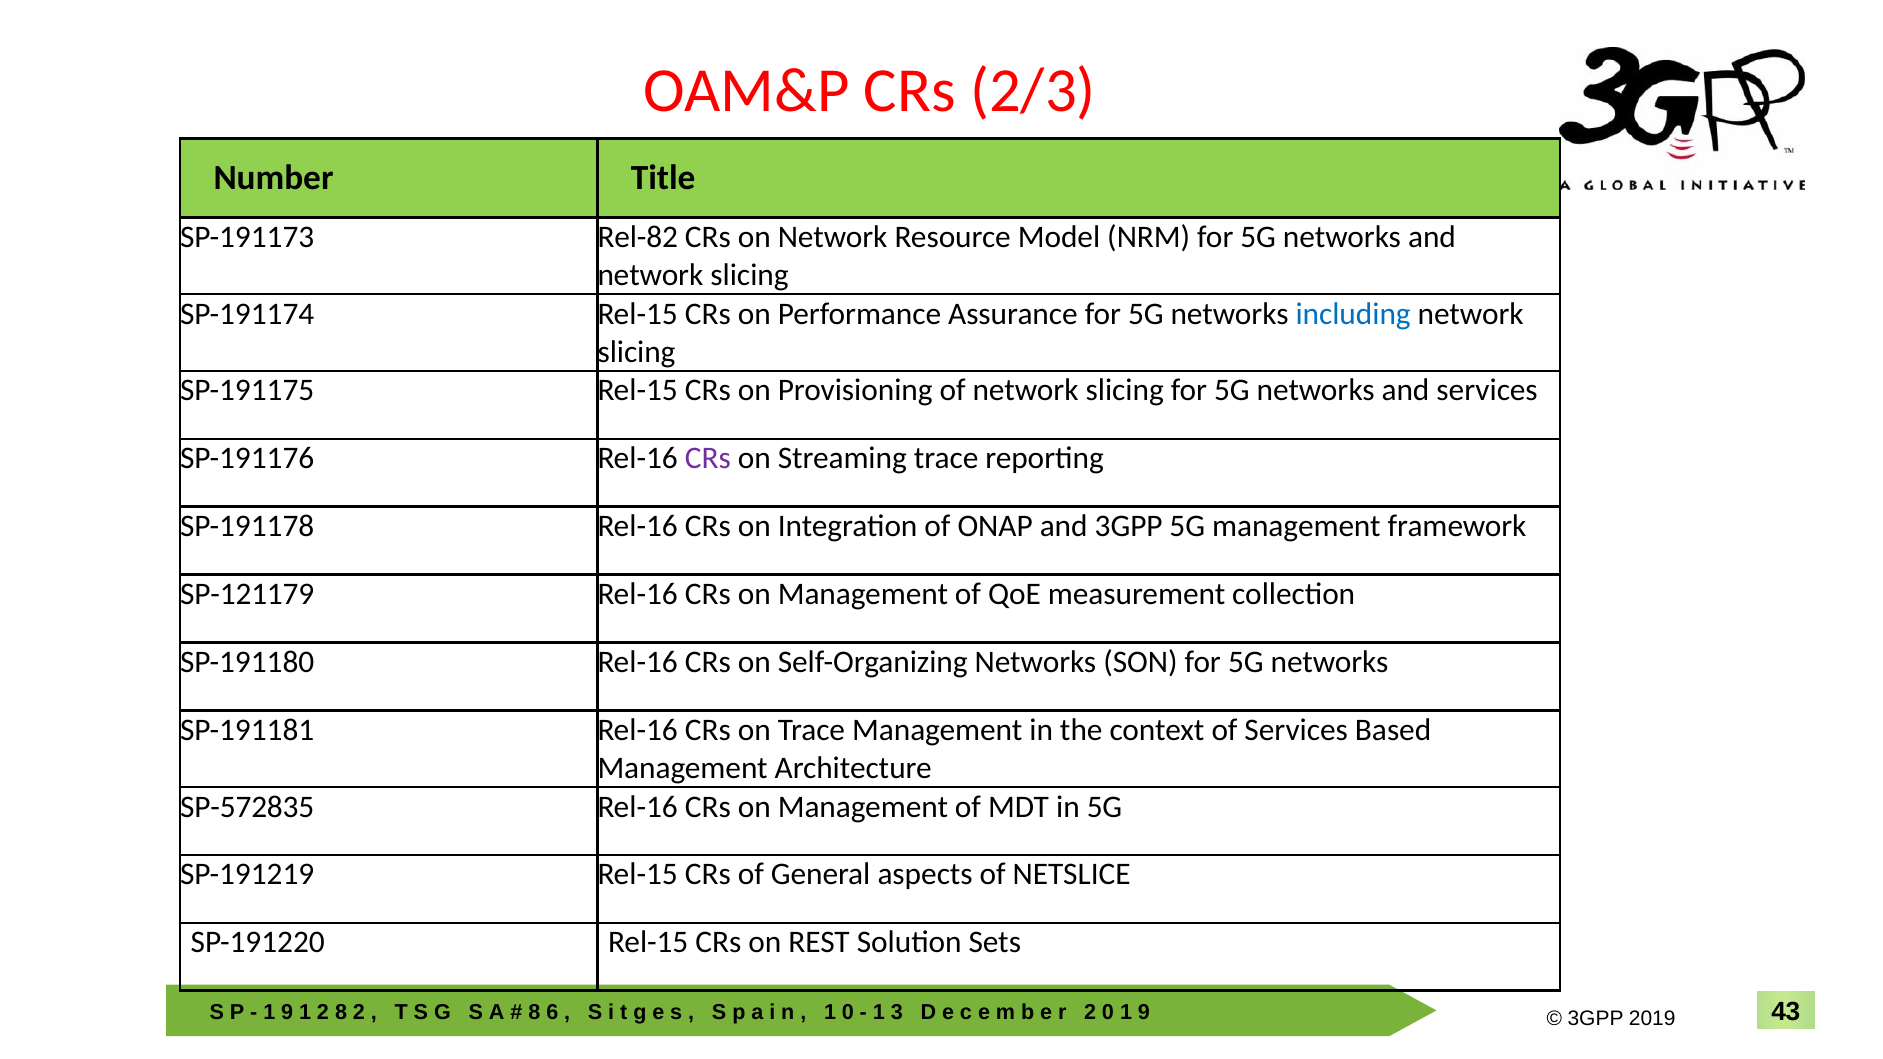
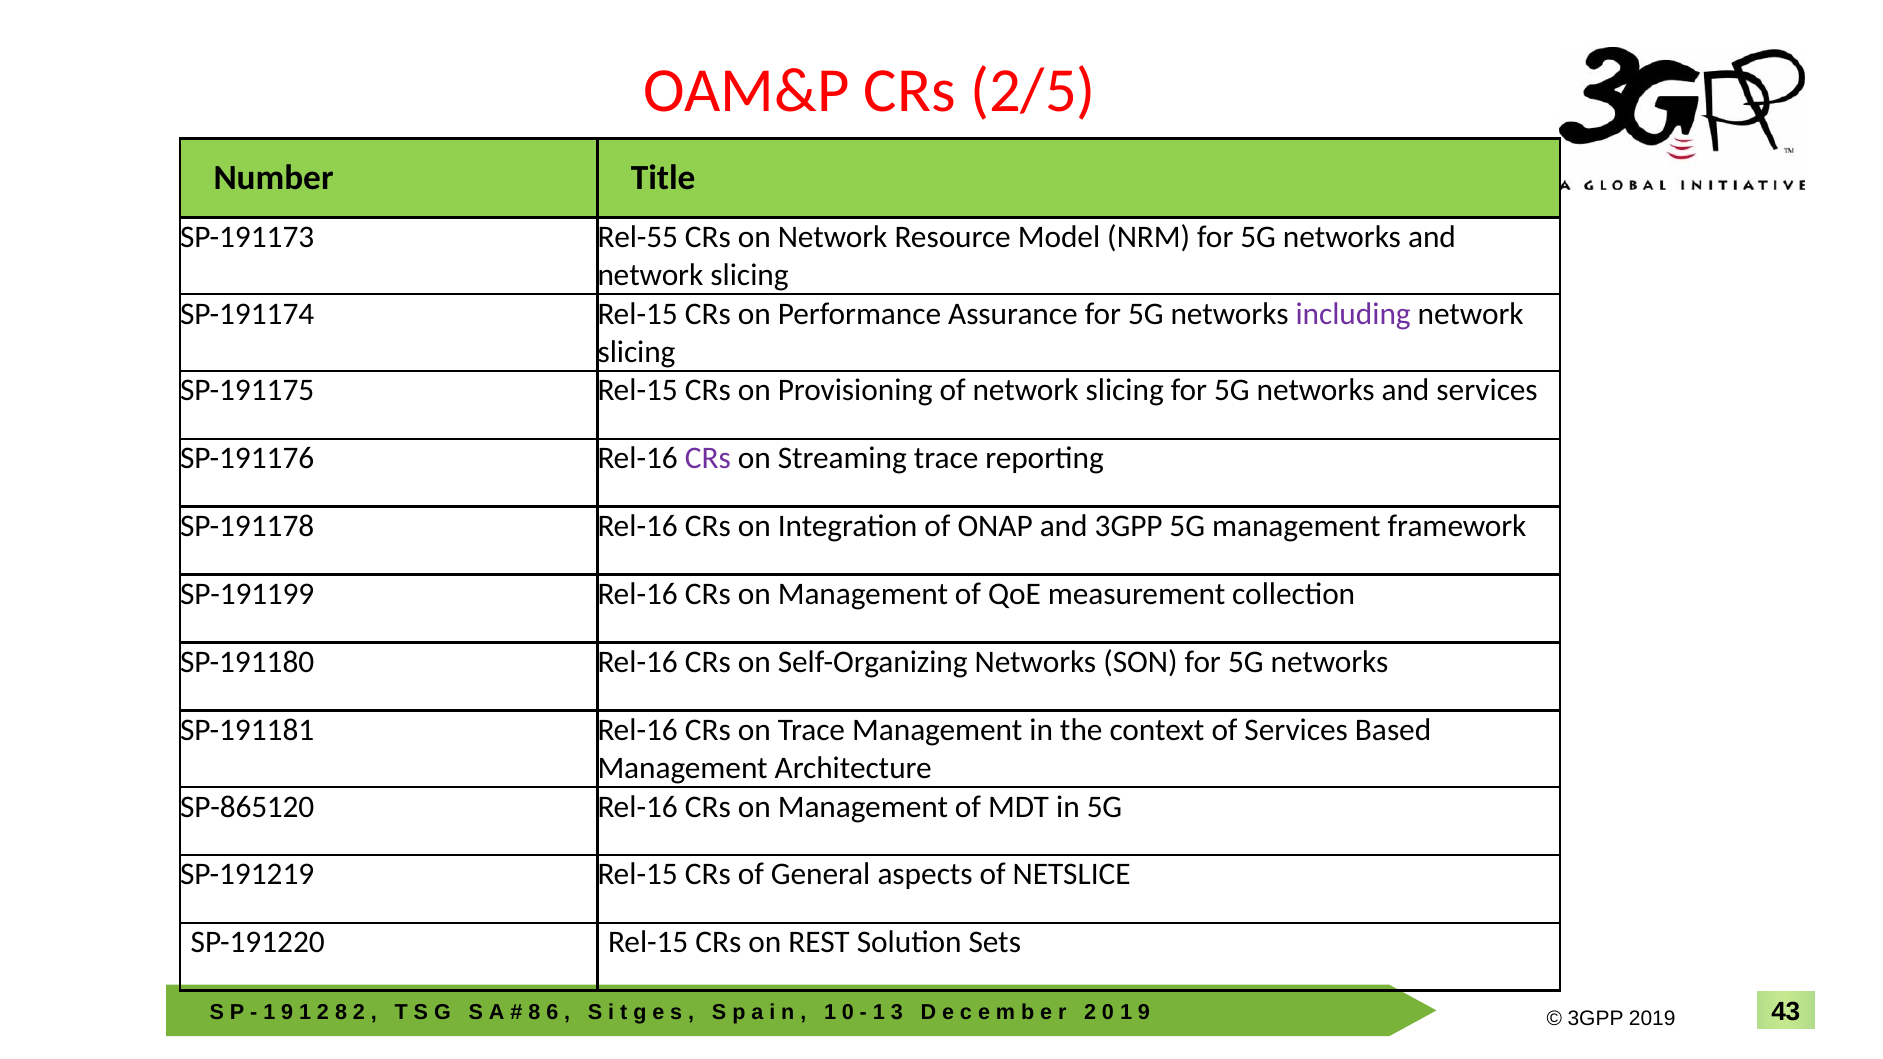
2/3: 2/3 -> 2/5 (1033, 91)
Rel-82: Rel-82 -> Rel-55 (638, 237)
including colour: blue -> purple (1353, 314)
SP-121179: SP-121179 -> SP-191199 (247, 594)
SP-572835: SP-572835 -> SP-865120 (247, 807)
